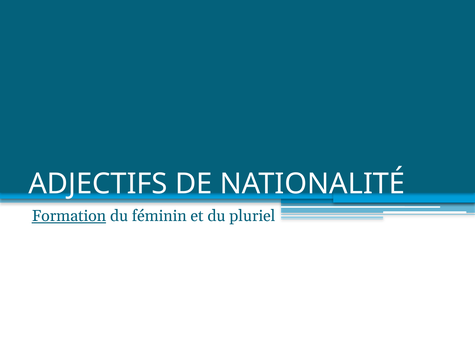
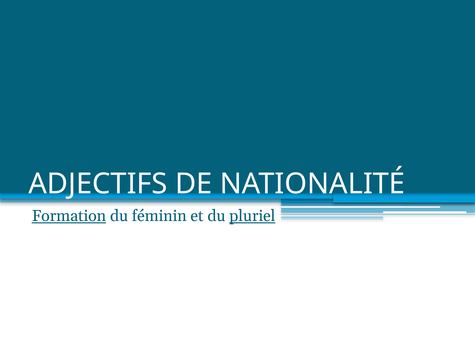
pluriel underline: none -> present (252, 216)
